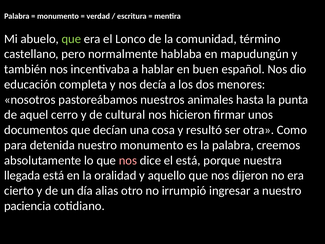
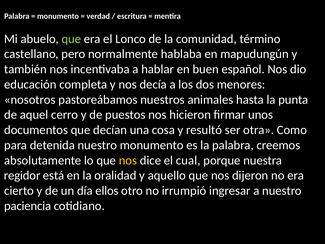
cultural: cultural -> puestos (125, 115)
nos colour: pink -> yellow (128, 160)
el está: está -> cual (188, 160)
llegada: llegada -> regidor (22, 175)
alias: alias -> ellos (107, 191)
